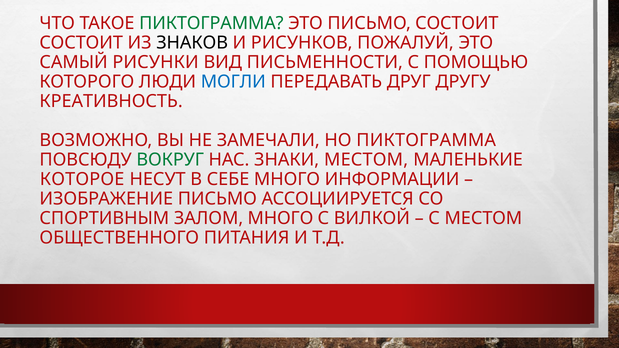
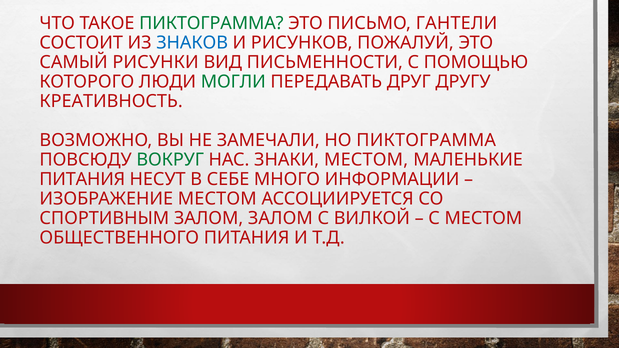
ПИСЬМО СОСТОИТ: СОСТОИТ -> ГАНТЕЛИ (457, 23)
ЗНАКОВ colour: black -> blue (192, 43)
МОГЛИ colour: blue -> green (233, 82)
КОТОРОЕ: КОТОРОЕ -> ПИТАНИЯ (82, 179)
ИЗОБРАЖЕНИЕ ПИСЬМО: ПИСЬМО -> МЕСТОМ (217, 199)
ЗАЛОМ МНОГО: МНОГО -> ЗАЛОМ (280, 218)
